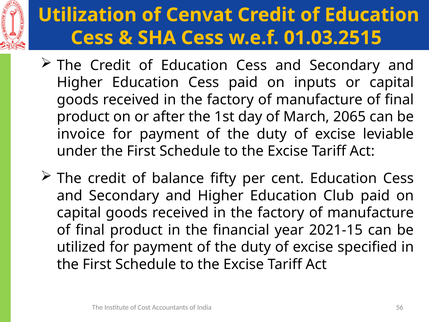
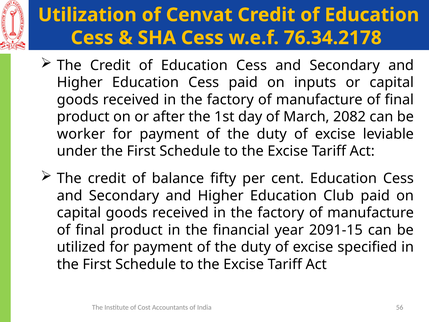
01.03.2515: 01.03.2515 -> 76.34.2178 (333, 38)
2065: 2065 -> 2082 (349, 117)
invoice: invoice -> worker (81, 134)
2021-15: 2021-15 -> 2091-15 (336, 230)
